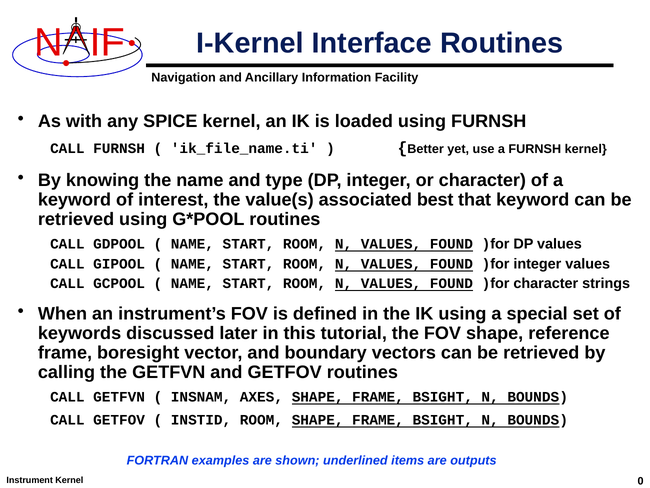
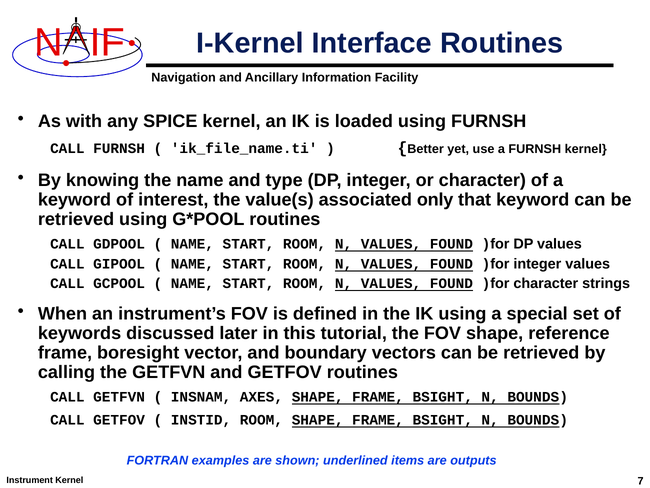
best: best -> only (435, 200)
0: 0 -> 7 (641, 481)
